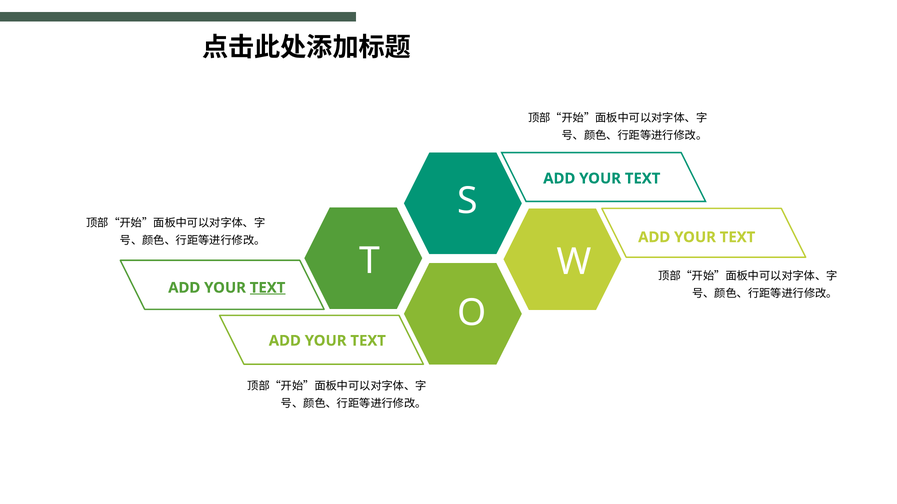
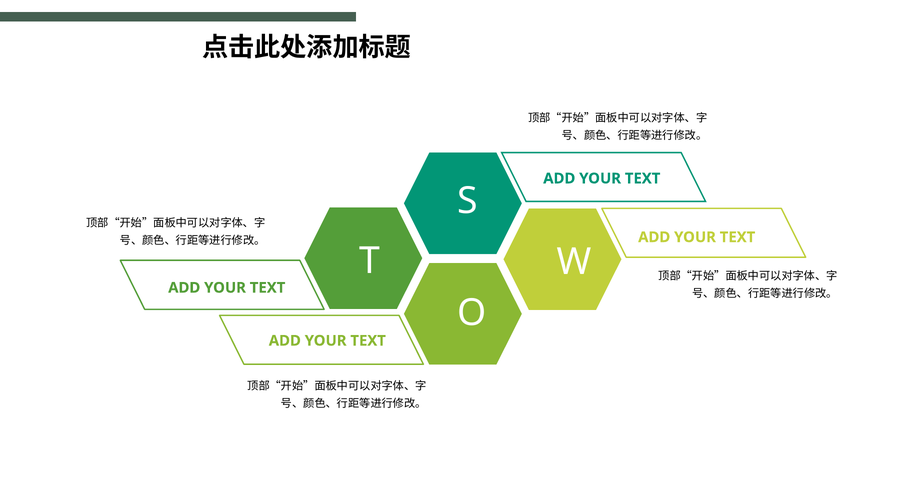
TEXT underline: present -> none (268, 288)
